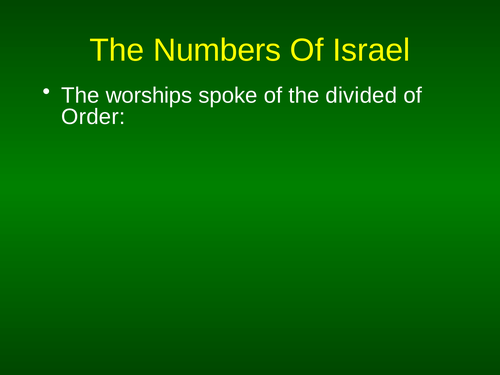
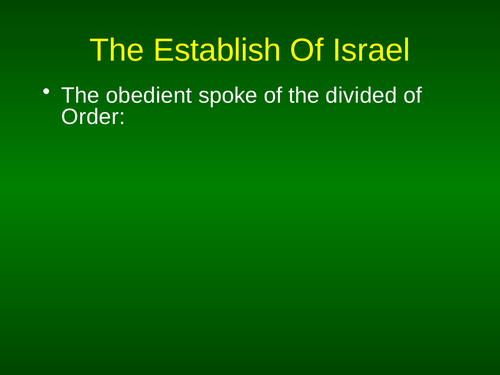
Numbers: Numbers -> Establish (217, 50)
worships: worships -> obedient (149, 96)
